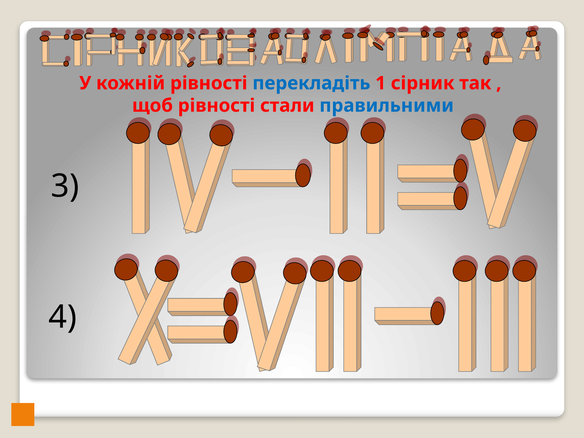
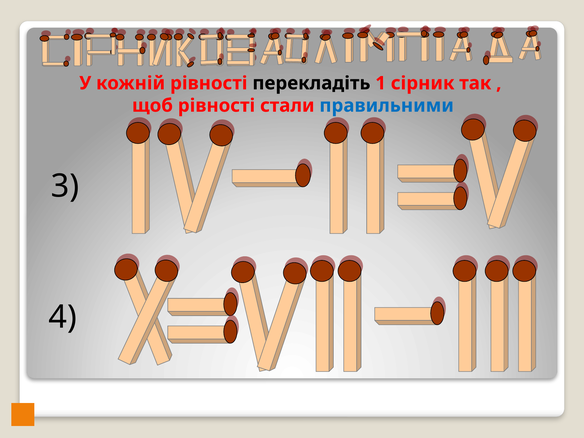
перекладіть colour: blue -> black (311, 83)
